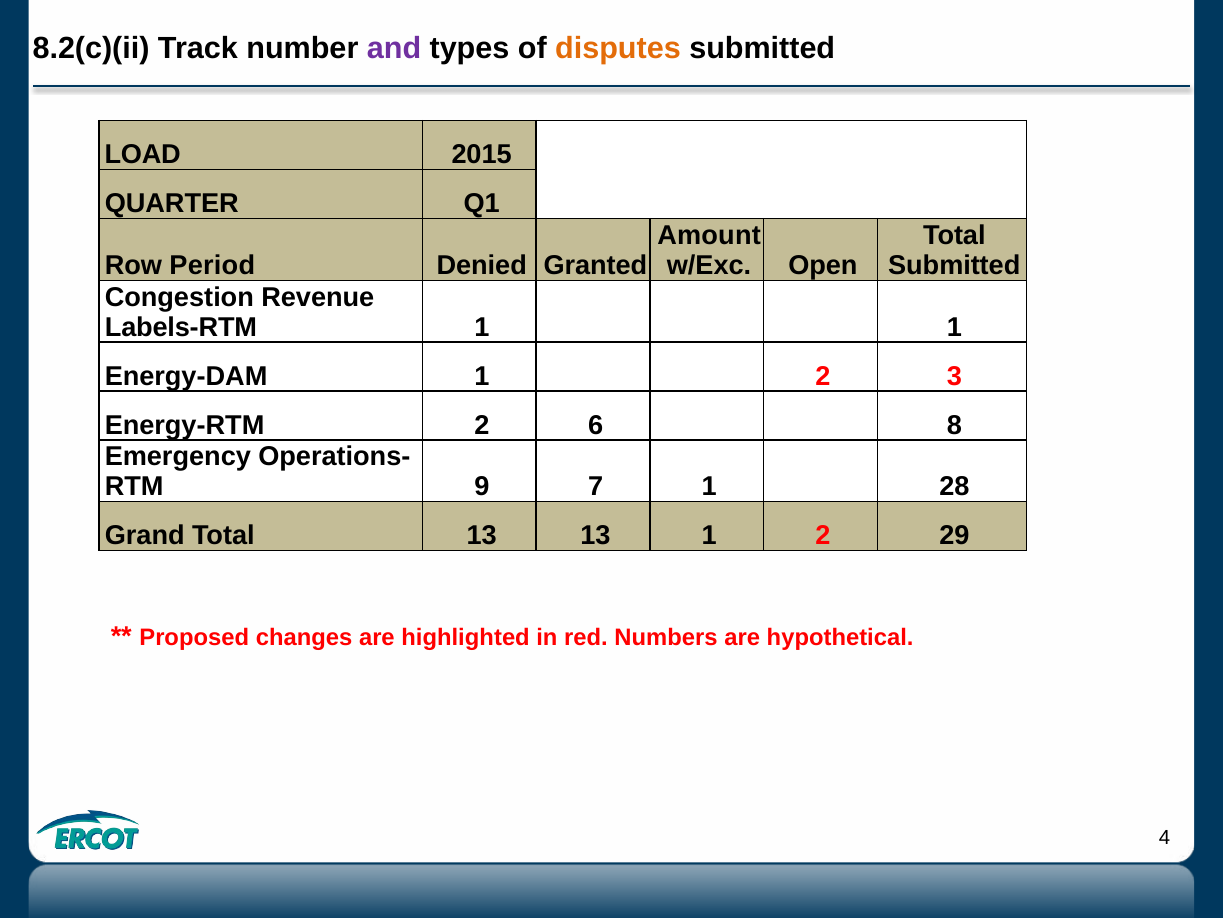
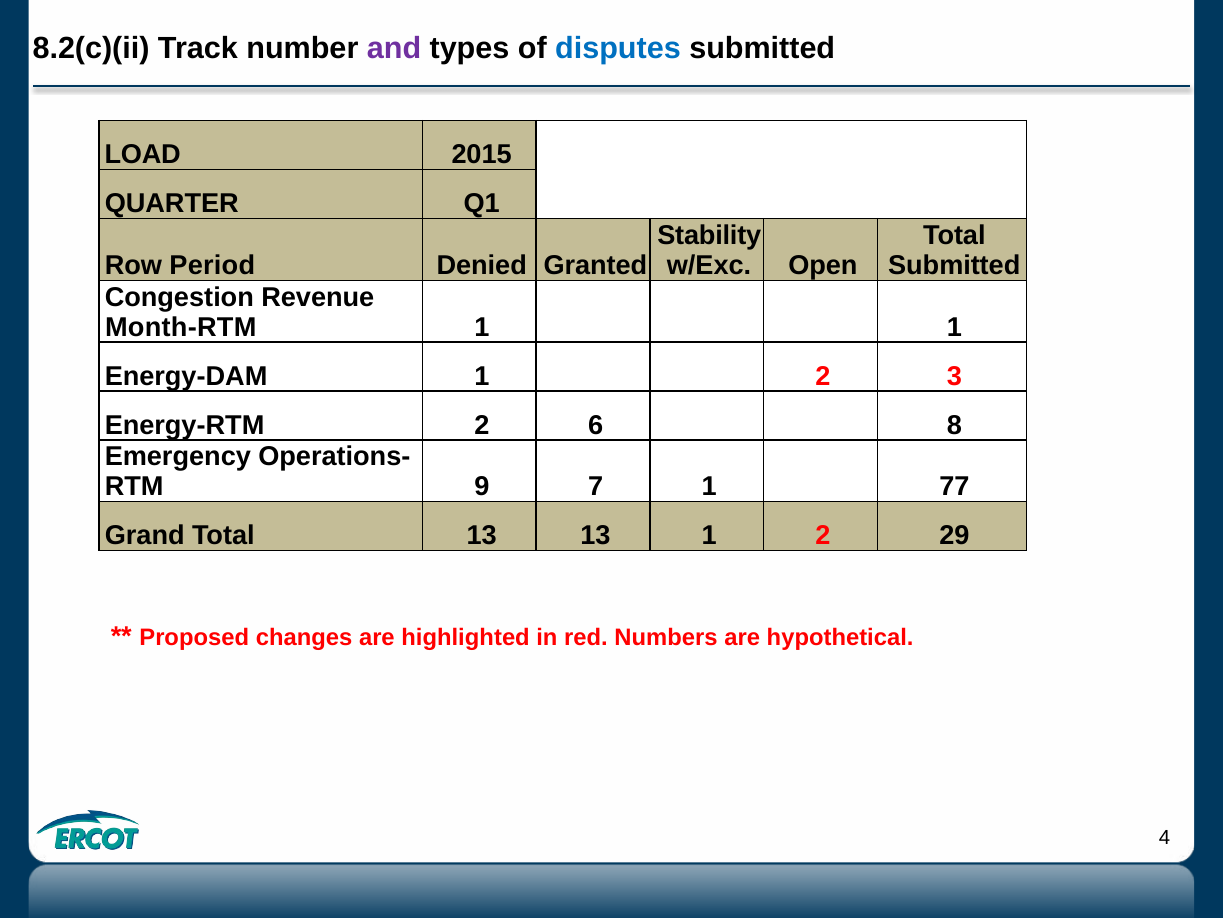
disputes colour: orange -> blue (618, 48)
Amount: Amount -> Stability (709, 235)
Labels-RTM: Labels-RTM -> Month-RTM (181, 327)
28: 28 -> 77 (954, 486)
